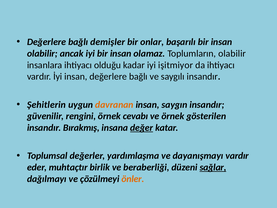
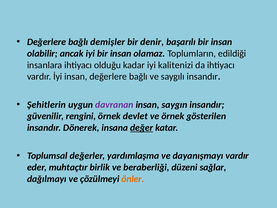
onlar: onlar -> denir (152, 42)
Toplumların olabilir: olabilir -> edildiği (232, 53)
işitmiyor: işitmiyor -> kalitenizi (176, 65)
davranan colour: orange -> purple (114, 105)
cevabı: cevabı -> devlet (135, 116)
Bırakmış: Bırakmış -> Dönerek (81, 128)
sağlar underline: present -> none (213, 167)
